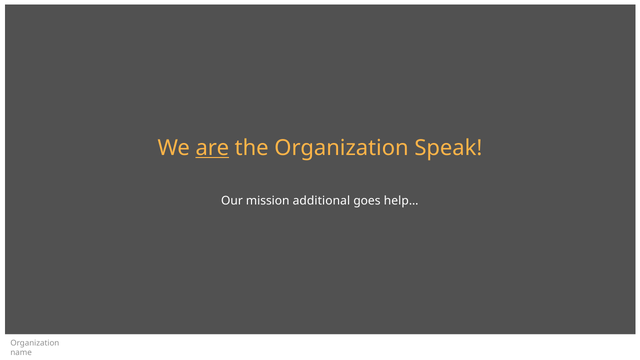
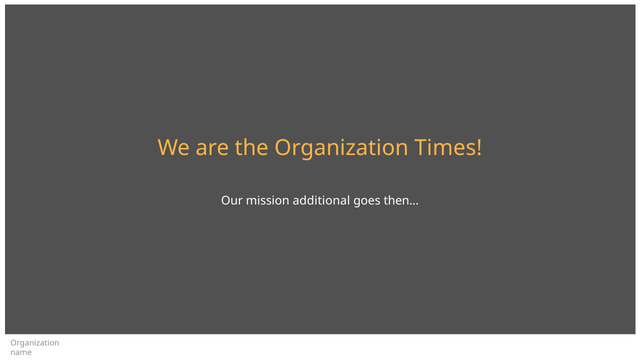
are underline: present -> none (212, 148)
Speak: Speak -> Times (448, 148)
help…: help… -> then… (401, 201)
